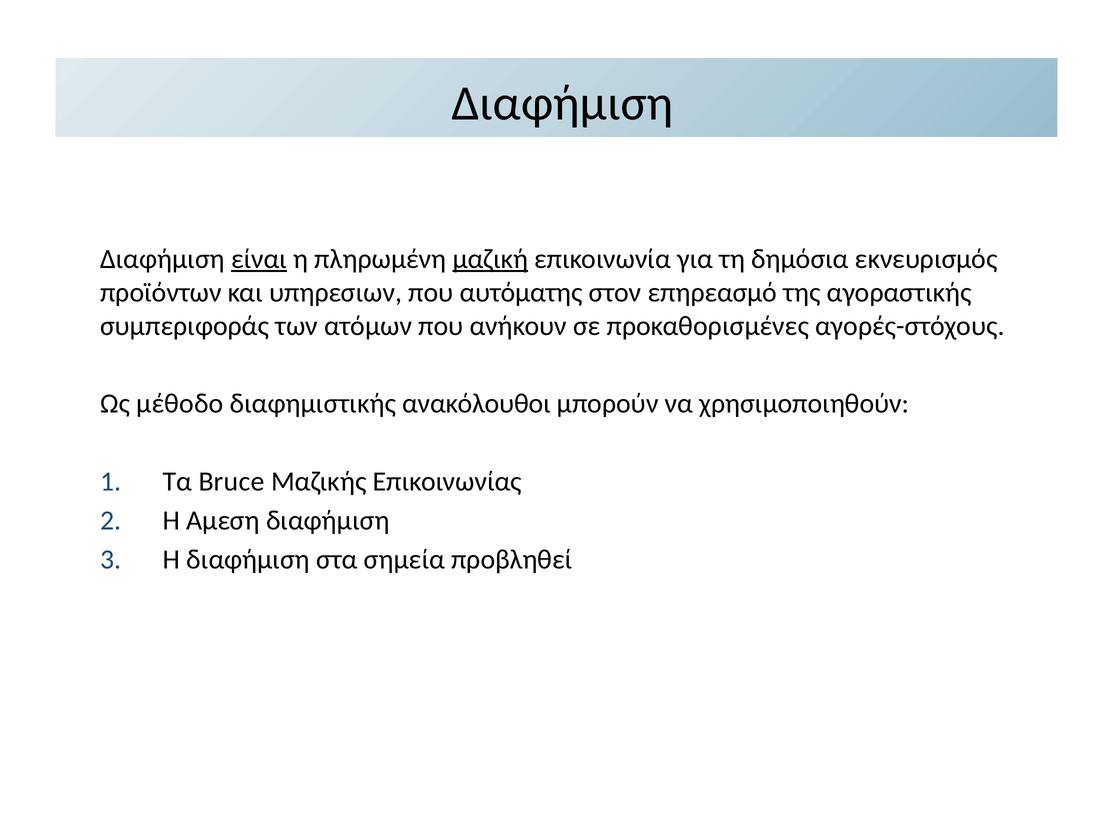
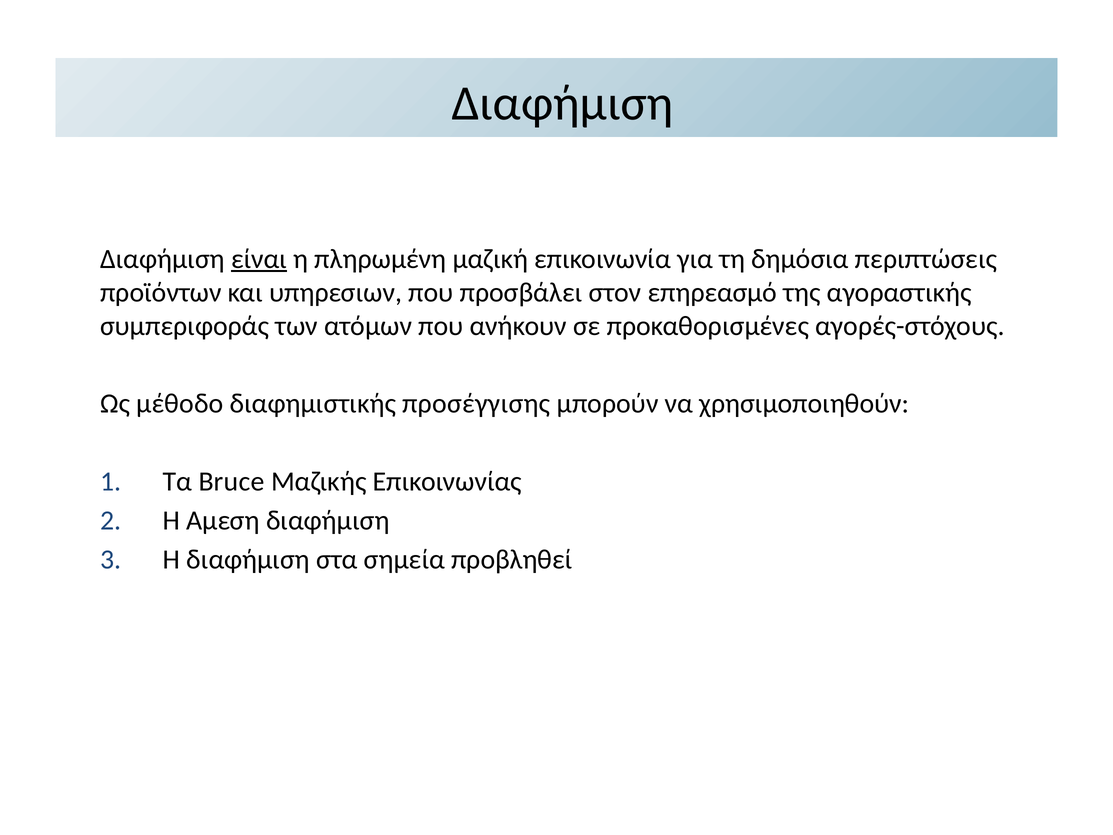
μαζική underline: present -> none (490, 259)
εκνευρισμός: εκνευρισμός -> περιπτώσεις (926, 259)
αυτόματης: αυτόματης -> προσβάλει (521, 292)
ανακόλουθοι: ανακόλουθοι -> προσέγγισης (476, 404)
